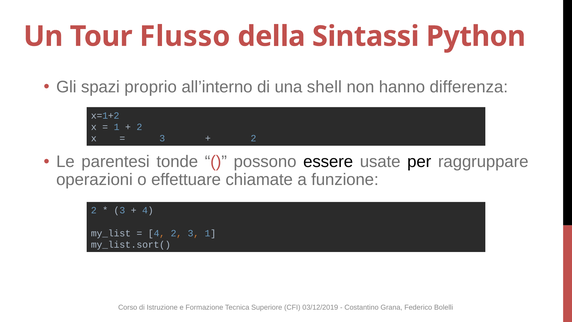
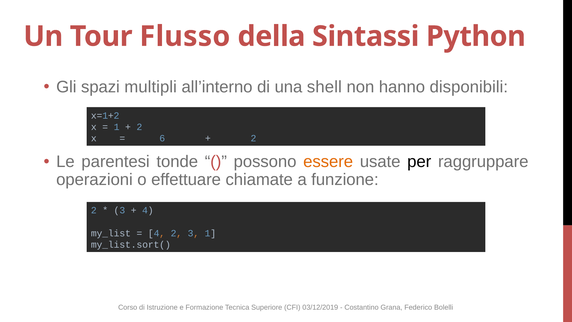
proprio: proprio -> multipli (151, 87)
differenza: differenza -> disponibili (469, 87)
3: 3 -> 6 (162, 138)
essere colour: black -> orange (328, 162)
